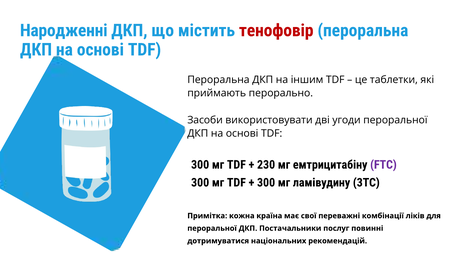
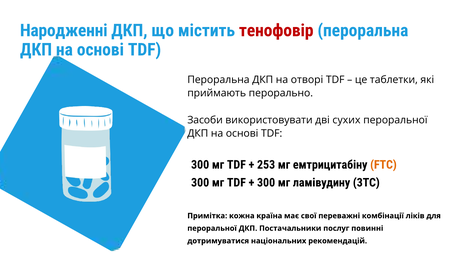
іншим: іншим -> отворі (307, 80)
угоди: угоди -> сухих (346, 120)
230: 230 -> 253 (266, 165)
FTC colour: purple -> orange (383, 165)
